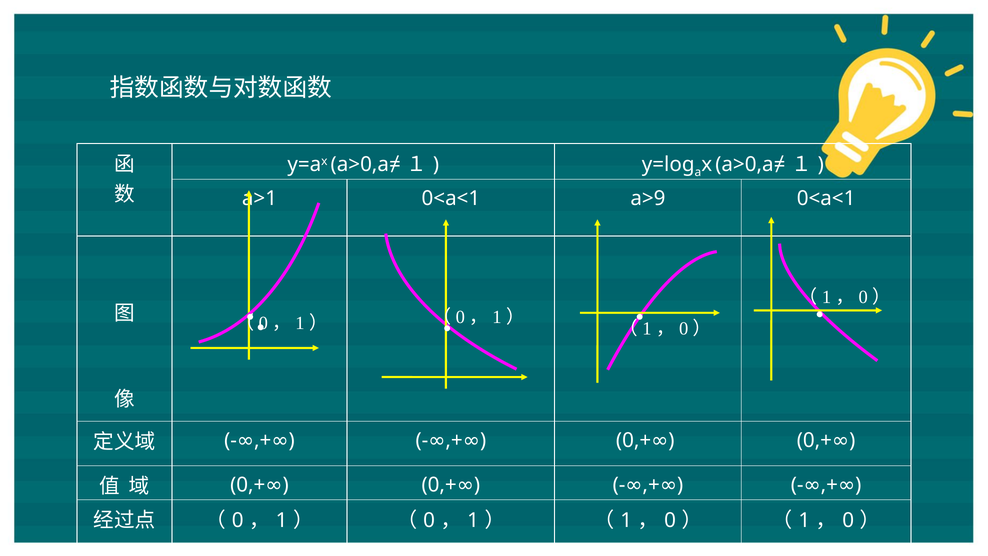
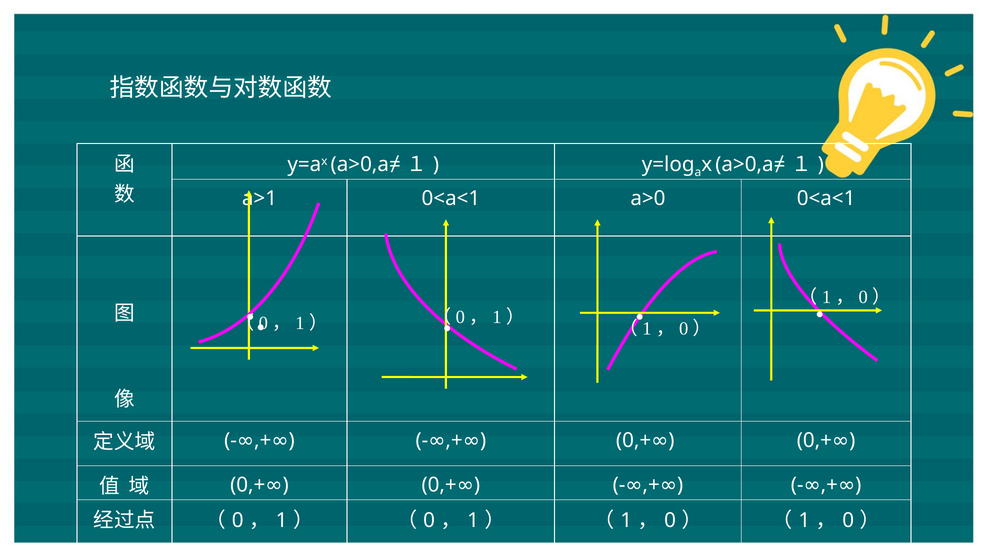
a>9: a>9 -> a>0 (648, 198)
